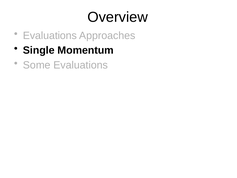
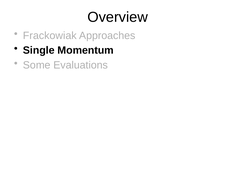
Evaluations: Evaluations -> Frackowiak (50, 36)
